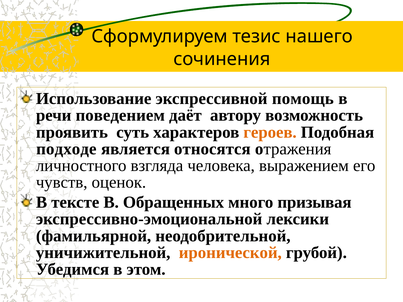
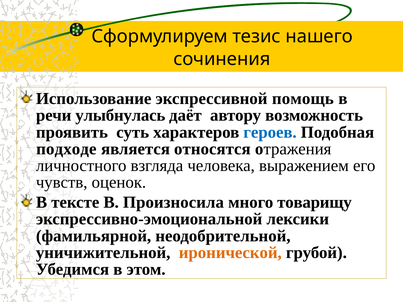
поведением: поведением -> улыбнулась (120, 116)
героев colour: orange -> blue (270, 132)
Обращенных: Обращенных -> Произносила (173, 203)
призывая: призывая -> товарищу (314, 203)
